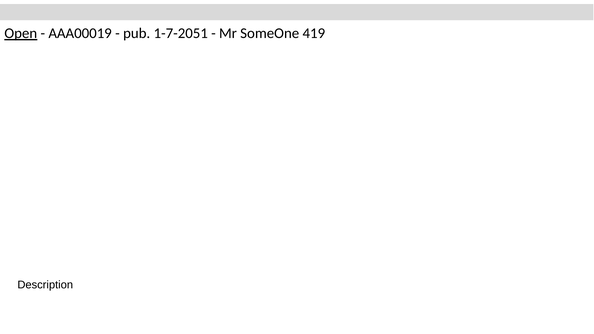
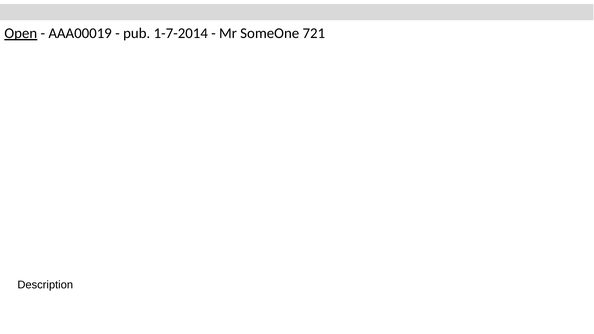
1-7-2051: 1-7-2051 -> 1-7-2014 (181, 33)
419: 419 -> 721 (314, 33)
